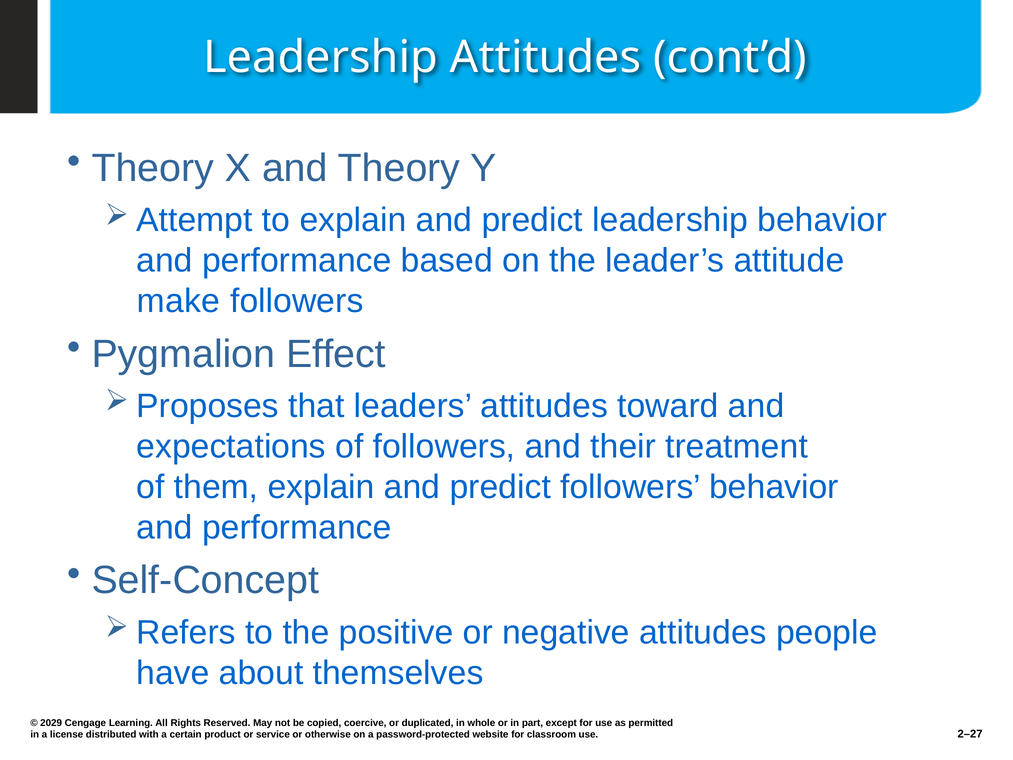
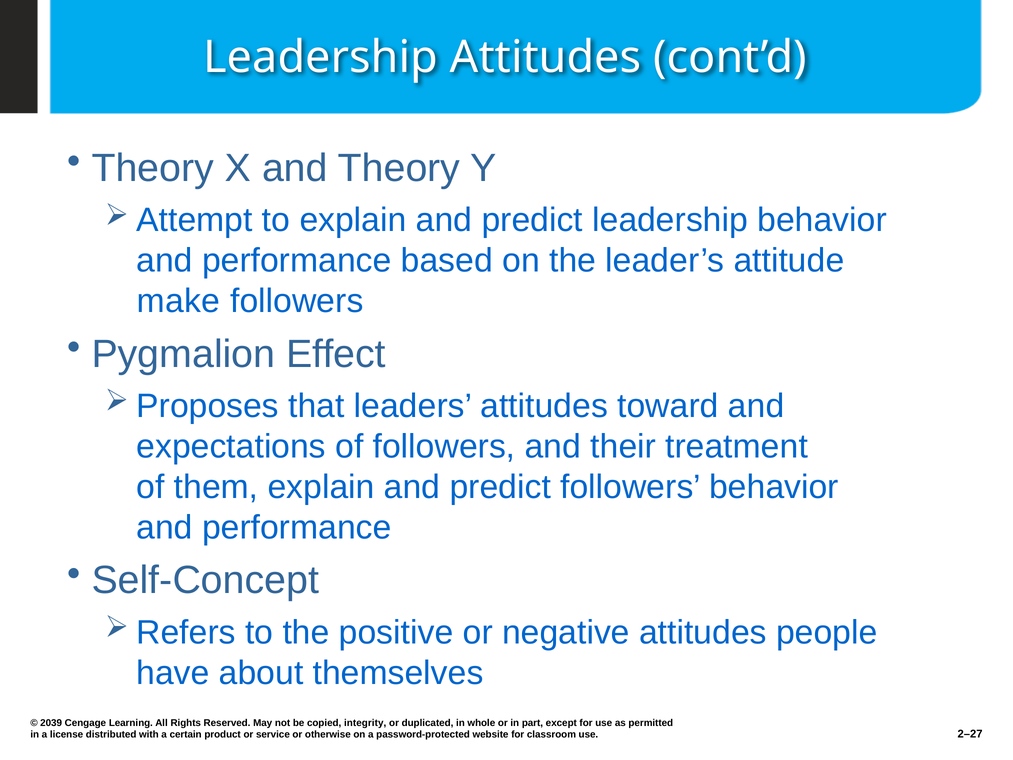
2029: 2029 -> 2039 (51, 723)
coercive: coercive -> integrity (365, 723)
